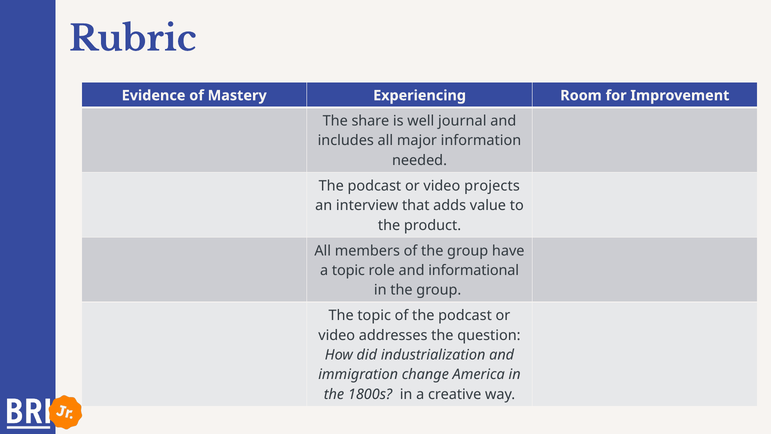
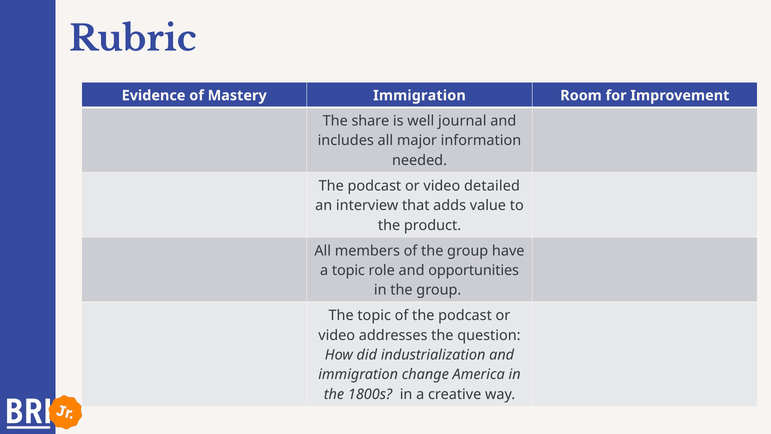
Mastery Experiencing: Experiencing -> Immigration (419, 95)
projects: projects -> detailed (492, 186)
informational: informational -> opportunities (474, 270)
